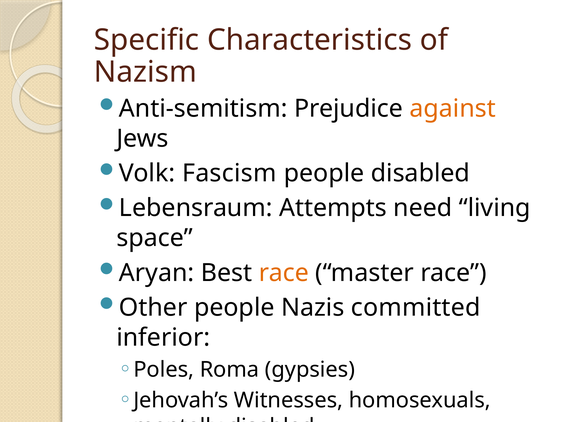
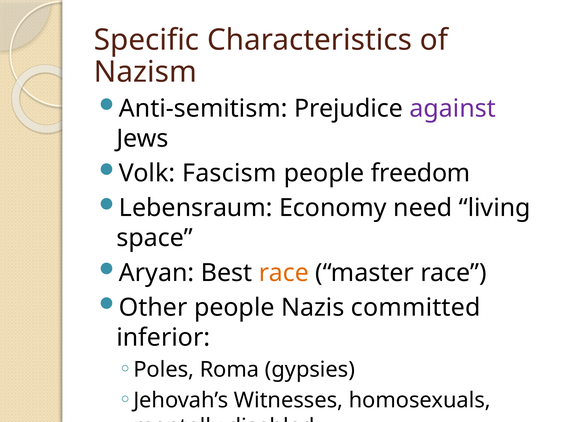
against colour: orange -> purple (453, 109)
people disabled: disabled -> freedom (421, 173)
Attempts: Attempts -> Economy (333, 208)
